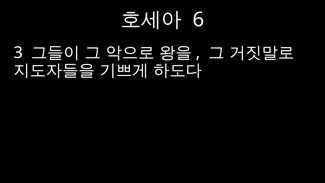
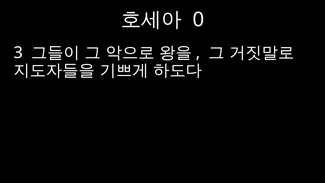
6: 6 -> 0 (198, 20)
